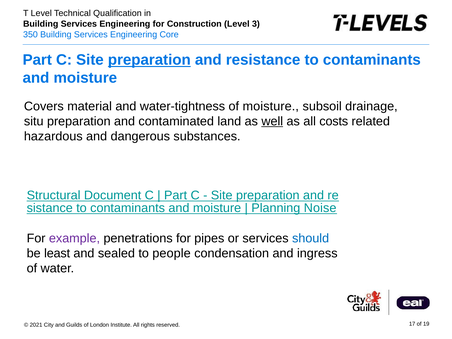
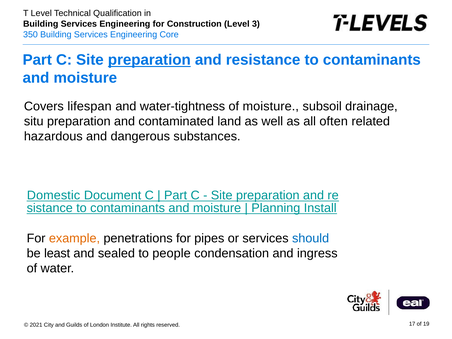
material: material -> lifespan (90, 106)
well underline: present -> none (272, 121)
costs: costs -> often (334, 121)
Structural: Structural -> Domestic (54, 196)
Noise: Noise -> Install (320, 208)
example colour: purple -> orange (74, 238)
